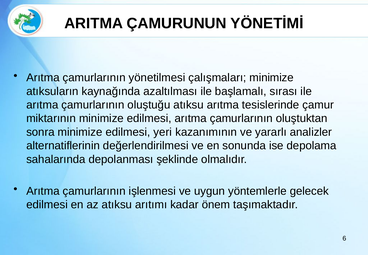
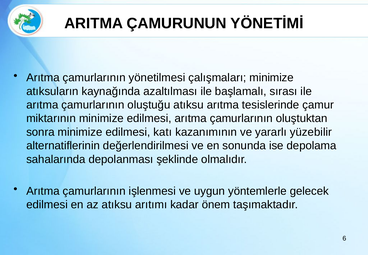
yeri: yeri -> katı (163, 132)
analizler: analizler -> yüzebilir (311, 132)
